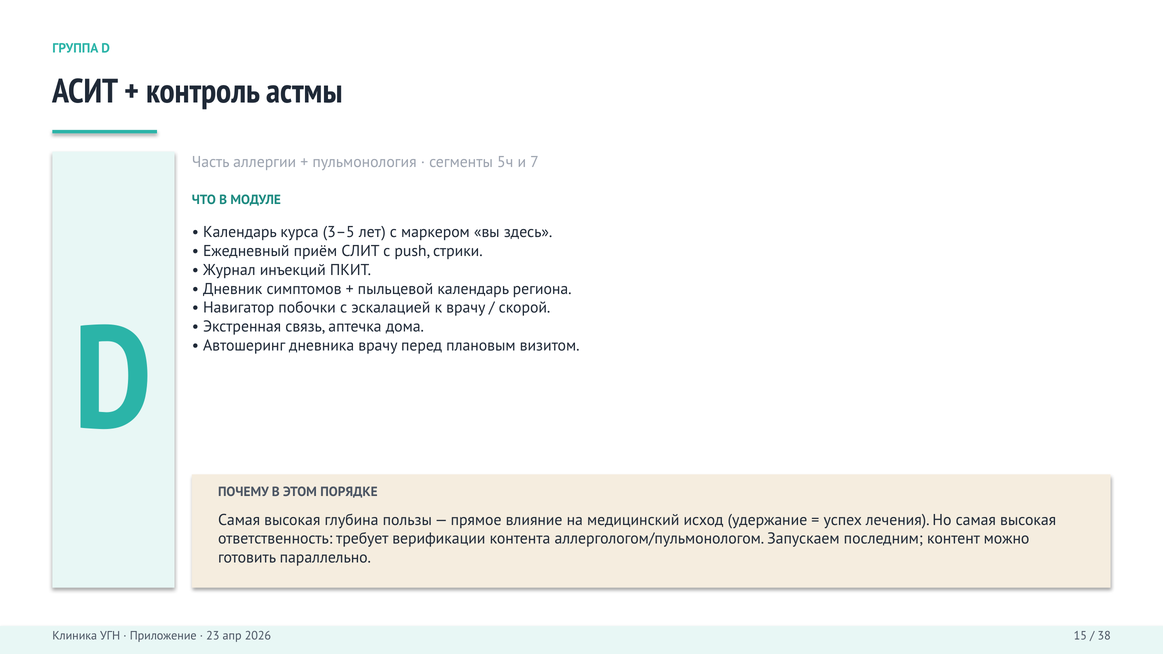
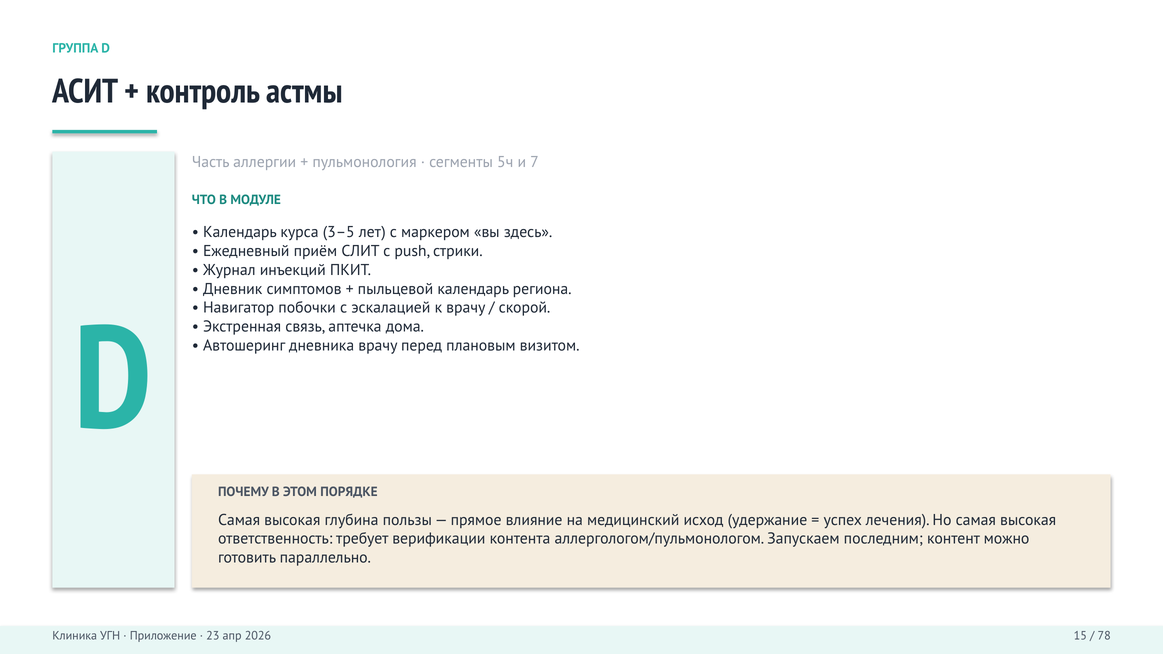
38: 38 -> 78 (1104, 636)
